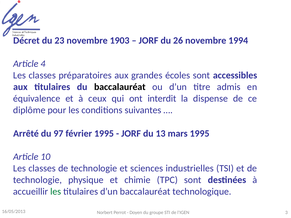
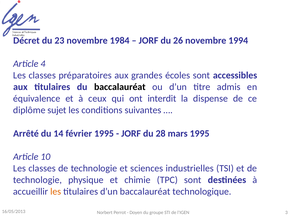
1903: 1903 -> 1984 (120, 40)
pour: pour -> sujet (57, 110)
97: 97 -> 14 (58, 134)
13: 13 -> 28 (161, 134)
les colour: green -> orange (56, 192)
